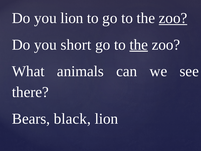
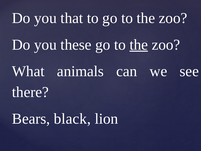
you lion: lion -> that (72, 18)
zoo underline: present -> none (173, 18)
short: short -> these (76, 45)
